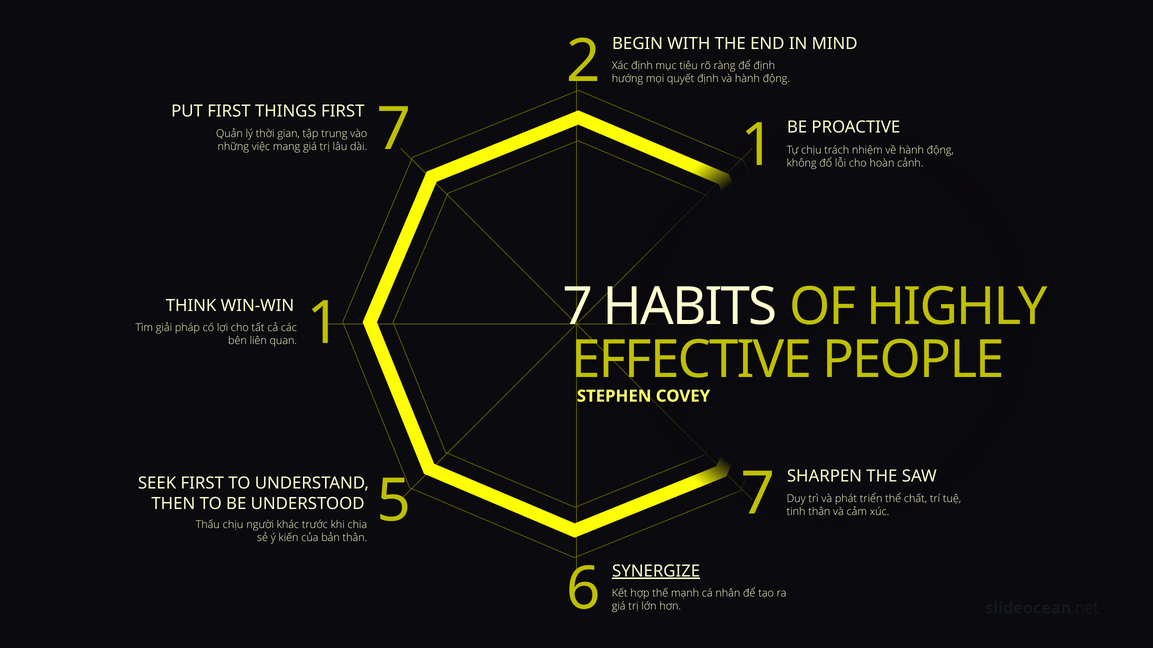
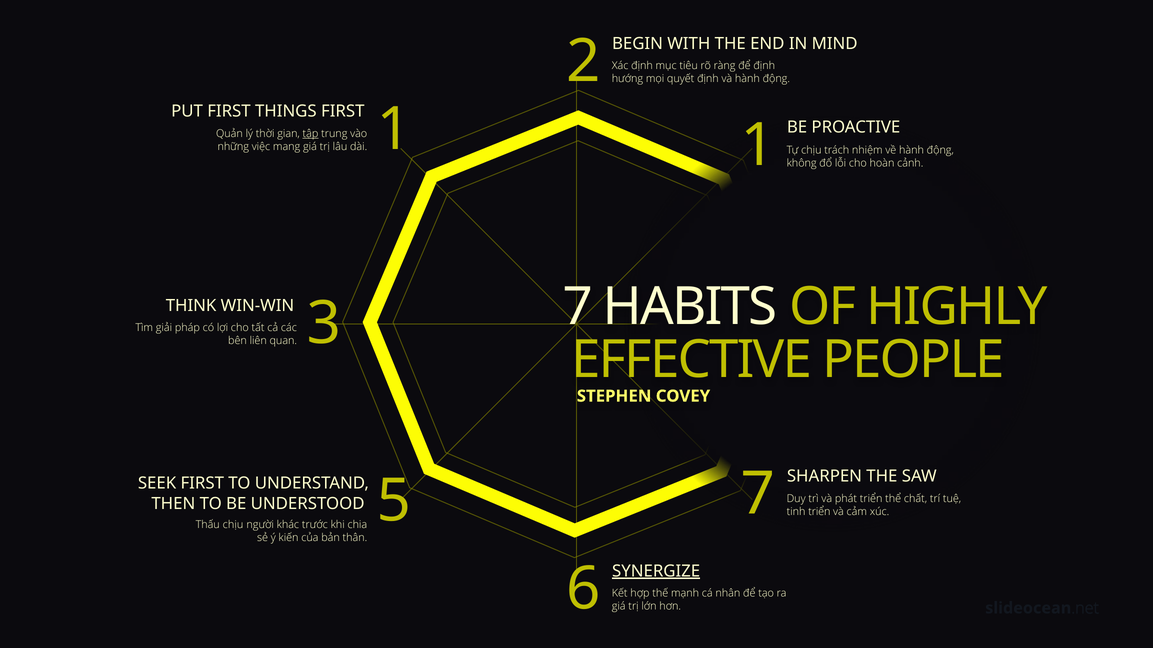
tập underline: none -> present (310, 134)
dài 7: 7 -> 1 (394, 130)
quan 1: 1 -> 3 (324, 324)
tinh thân: thân -> triển (819, 512)
